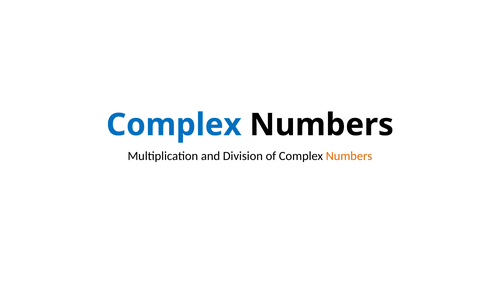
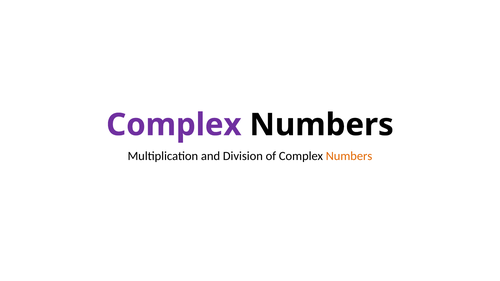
Complex colour: blue -> purple (174, 125)
